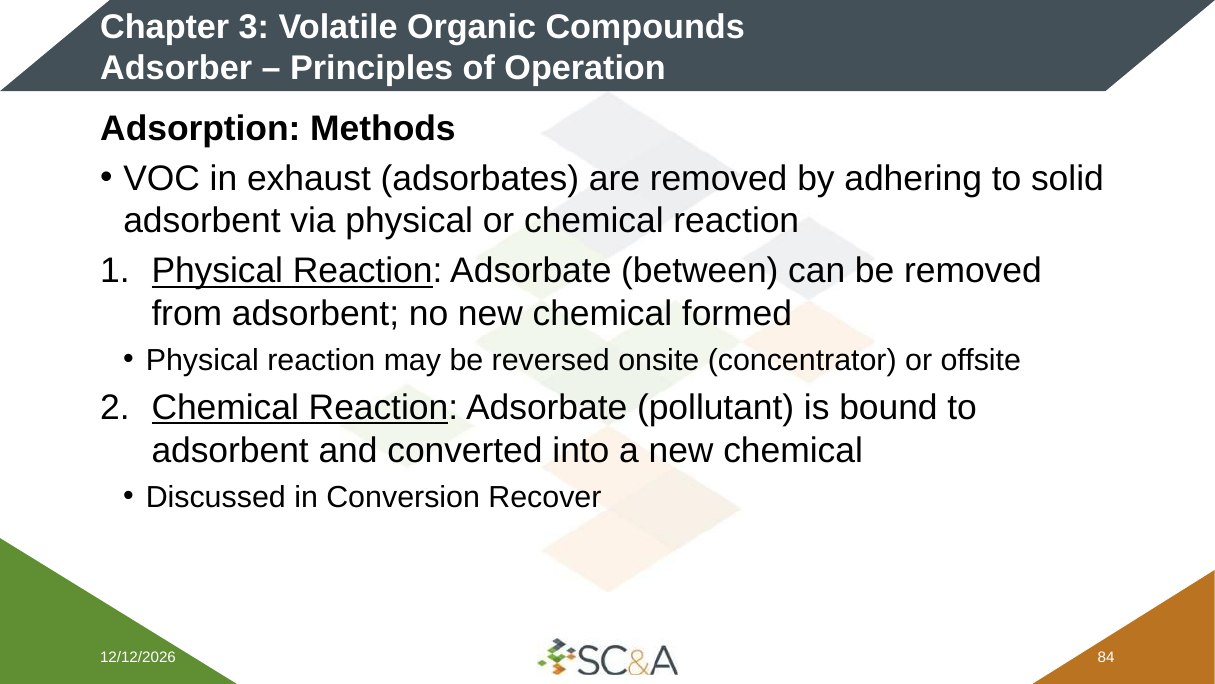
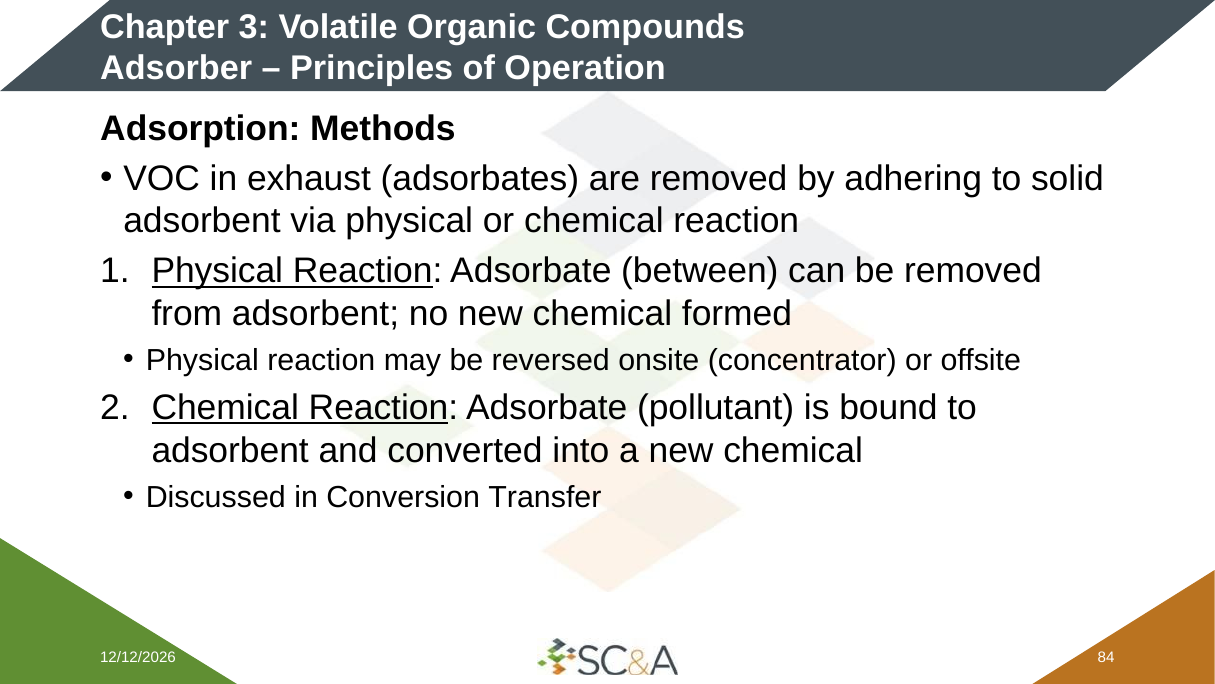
Recover: Recover -> Transfer (545, 497)
